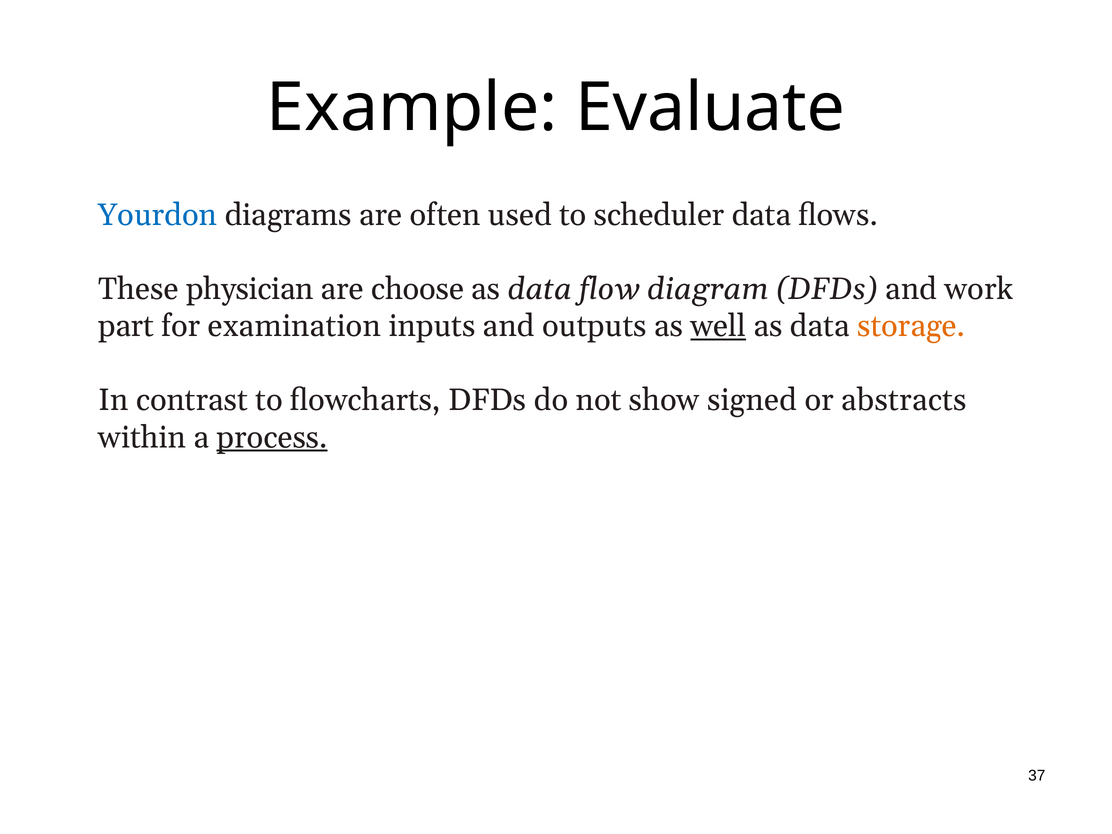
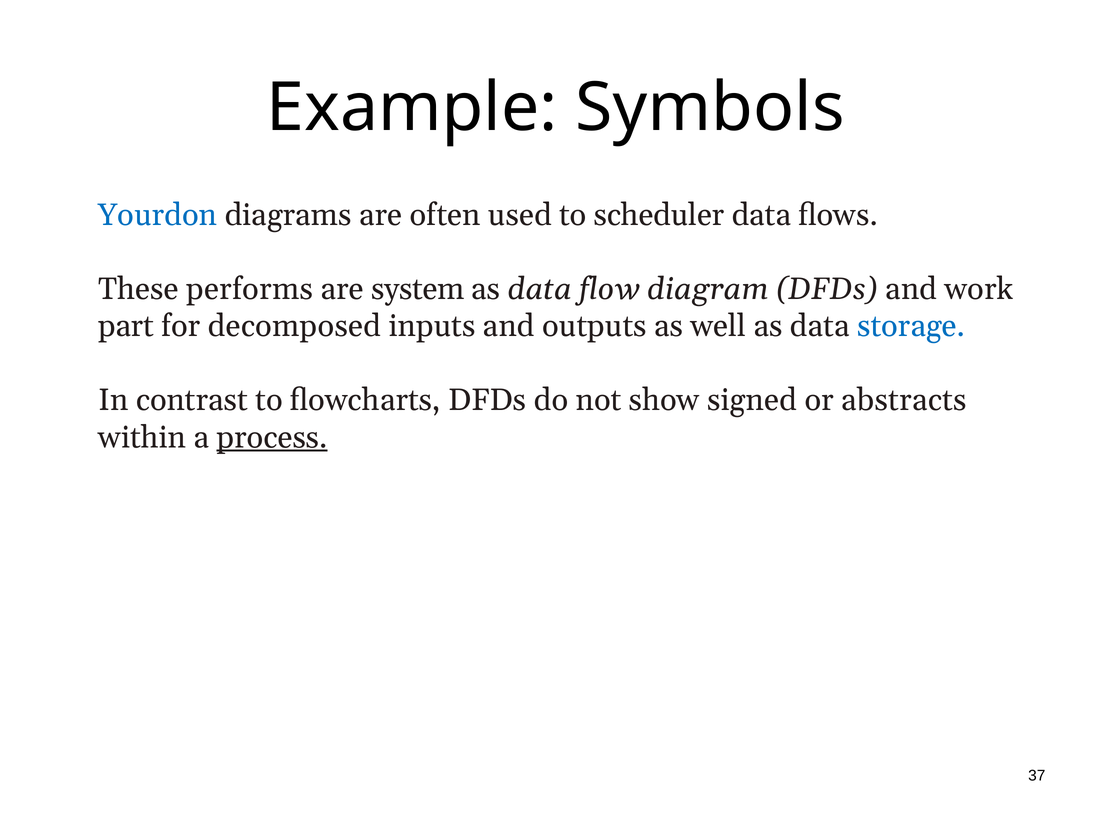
Evaluate: Evaluate -> Symbols (710, 108)
physician: physician -> performs (250, 289)
choose: choose -> system (418, 289)
examination: examination -> decomposed (294, 326)
well underline: present -> none (718, 326)
storage colour: orange -> blue (911, 326)
